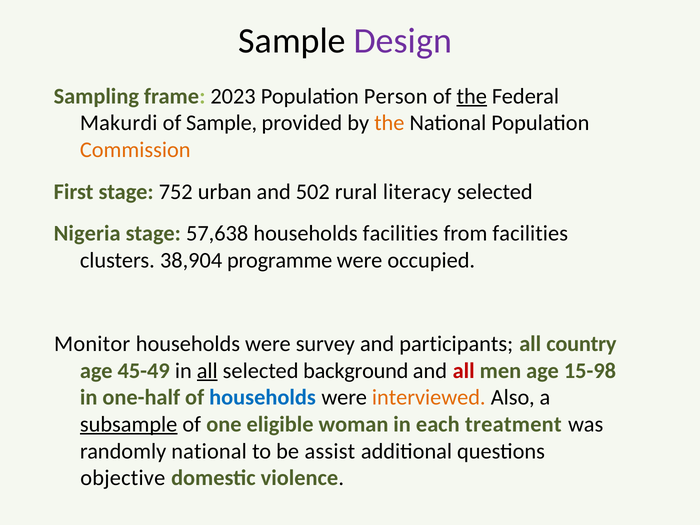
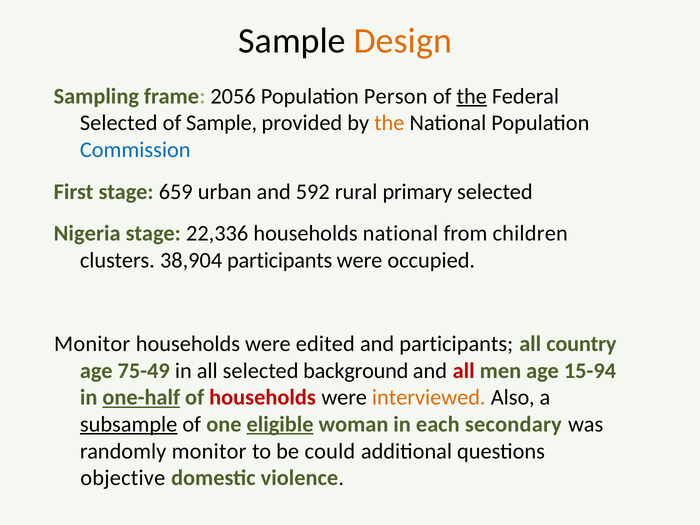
Design colour: purple -> orange (403, 41)
2023: 2023 -> 2056 (233, 96)
Makurdi: Makurdi -> Selected (119, 123)
Commission colour: orange -> blue (135, 150)
752: 752 -> 659 (176, 192)
502: 502 -> 592 (313, 192)
literacy: literacy -> primary (417, 192)
57,638: 57,638 -> 22,336 (217, 233)
households facilities: facilities -> national (400, 233)
from facilities: facilities -> children (530, 233)
38,904 programme: programme -> participants (280, 260)
survey: survey -> edited (325, 344)
45-49: 45-49 -> 75-49 (144, 371)
all underline: present -> none (207, 371)
15-98: 15-98 -> 15-94 (590, 371)
one-half underline: none -> present (141, 397)
households colour: blue -> red (263, 397)
eligible underline: none -> present (280, 424)
treatment: treatment -> secondary (513, 424)
randomly national: national -> monitor (209, 451)
assist: assist -> could (330, 451)
